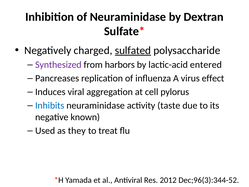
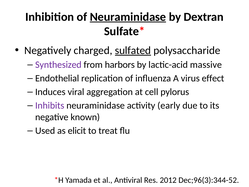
Neuraminidase underline: none -> present (128, 17)
entered: entered -> massive (206, 65)
Pancreases: Pancreases -> Endothelial (57, 78)
Inhibits colour: blue -> purple (50, 105)
taste: taste -> early (169, 105)
they: they -> elicit (77, 131)
